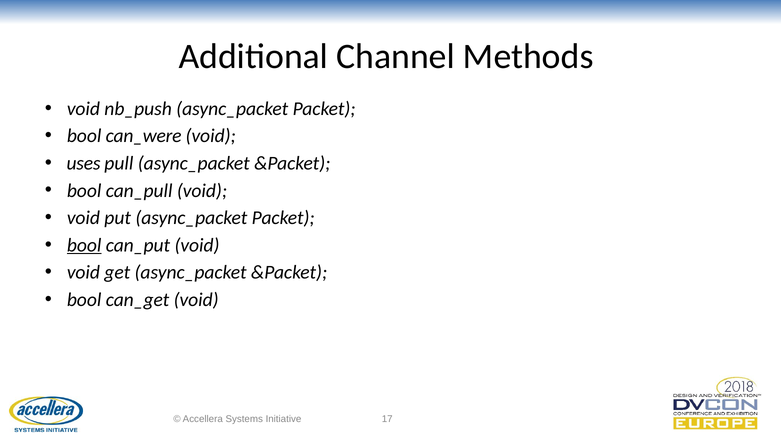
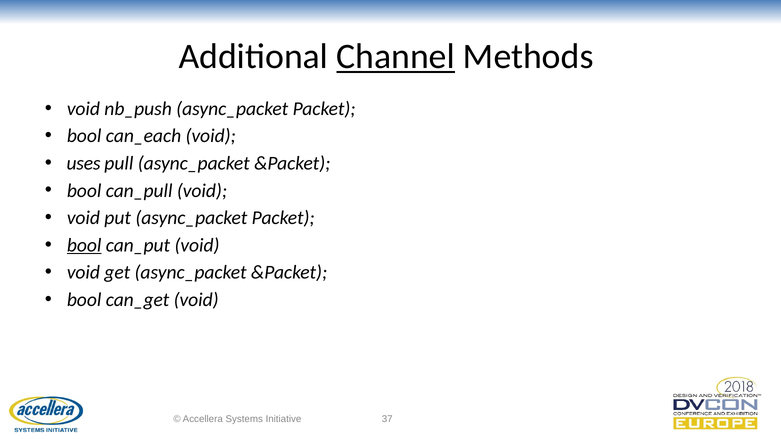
Channel underline: none -> present (396, 57)
can_were: can_were -> can_each (143, 136)
17: 17 -> 37 (387, 420)
